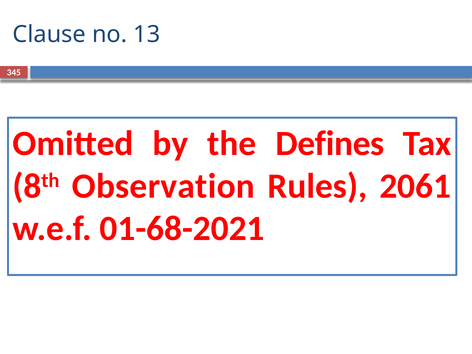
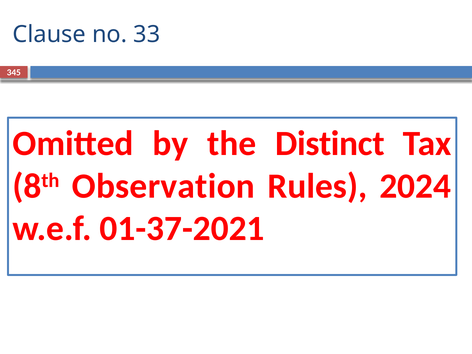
13: 13 -> 33 (147, 34)
Defines: Defines -> Distinct (330, 144)
2061: 2061 -> 2024 (415, 186)
01-68-2021: 01-68-2021 -> 01-37-2021 (182, 229)
